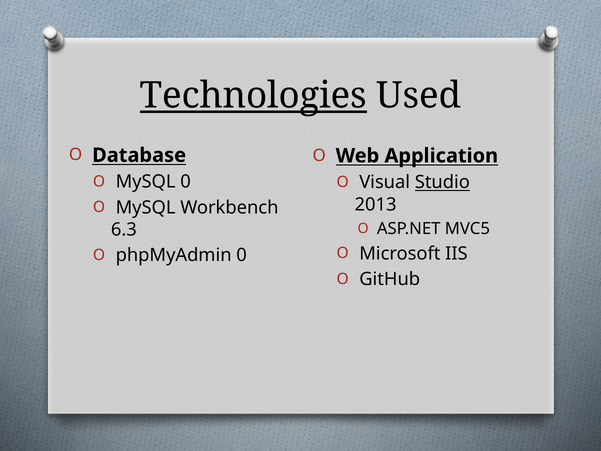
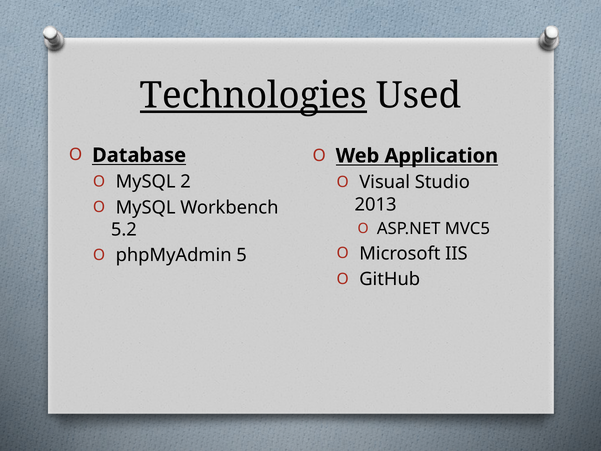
MySQL 0: 0 -> 2 (186, 182)
Studio underline: present -> none (442, 182)
6.3: 6.3 -> 5.2 (124, 229)
phpMyAdmin 0: 0 -> 5 (242, 255)
